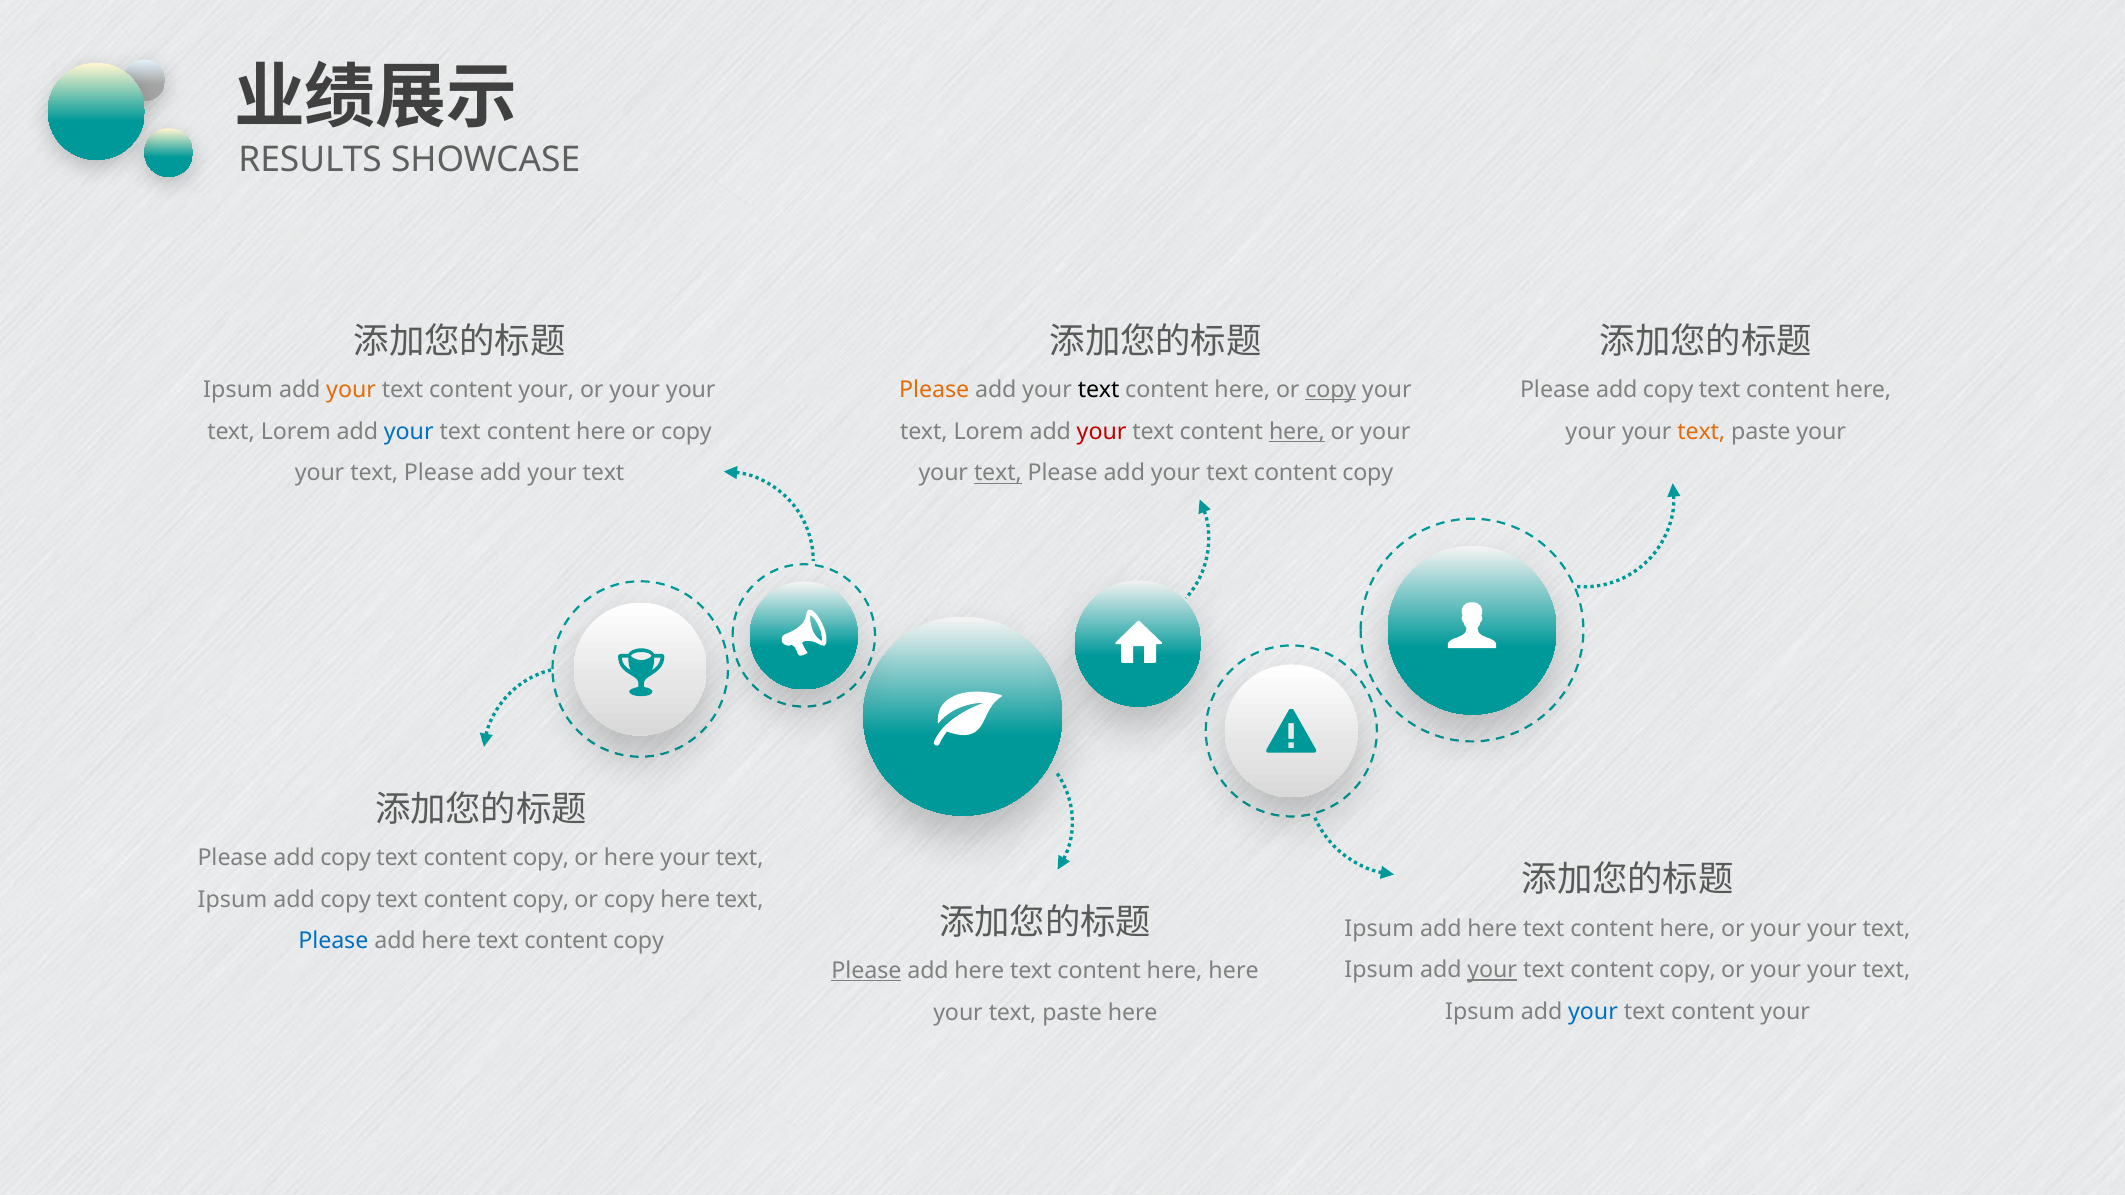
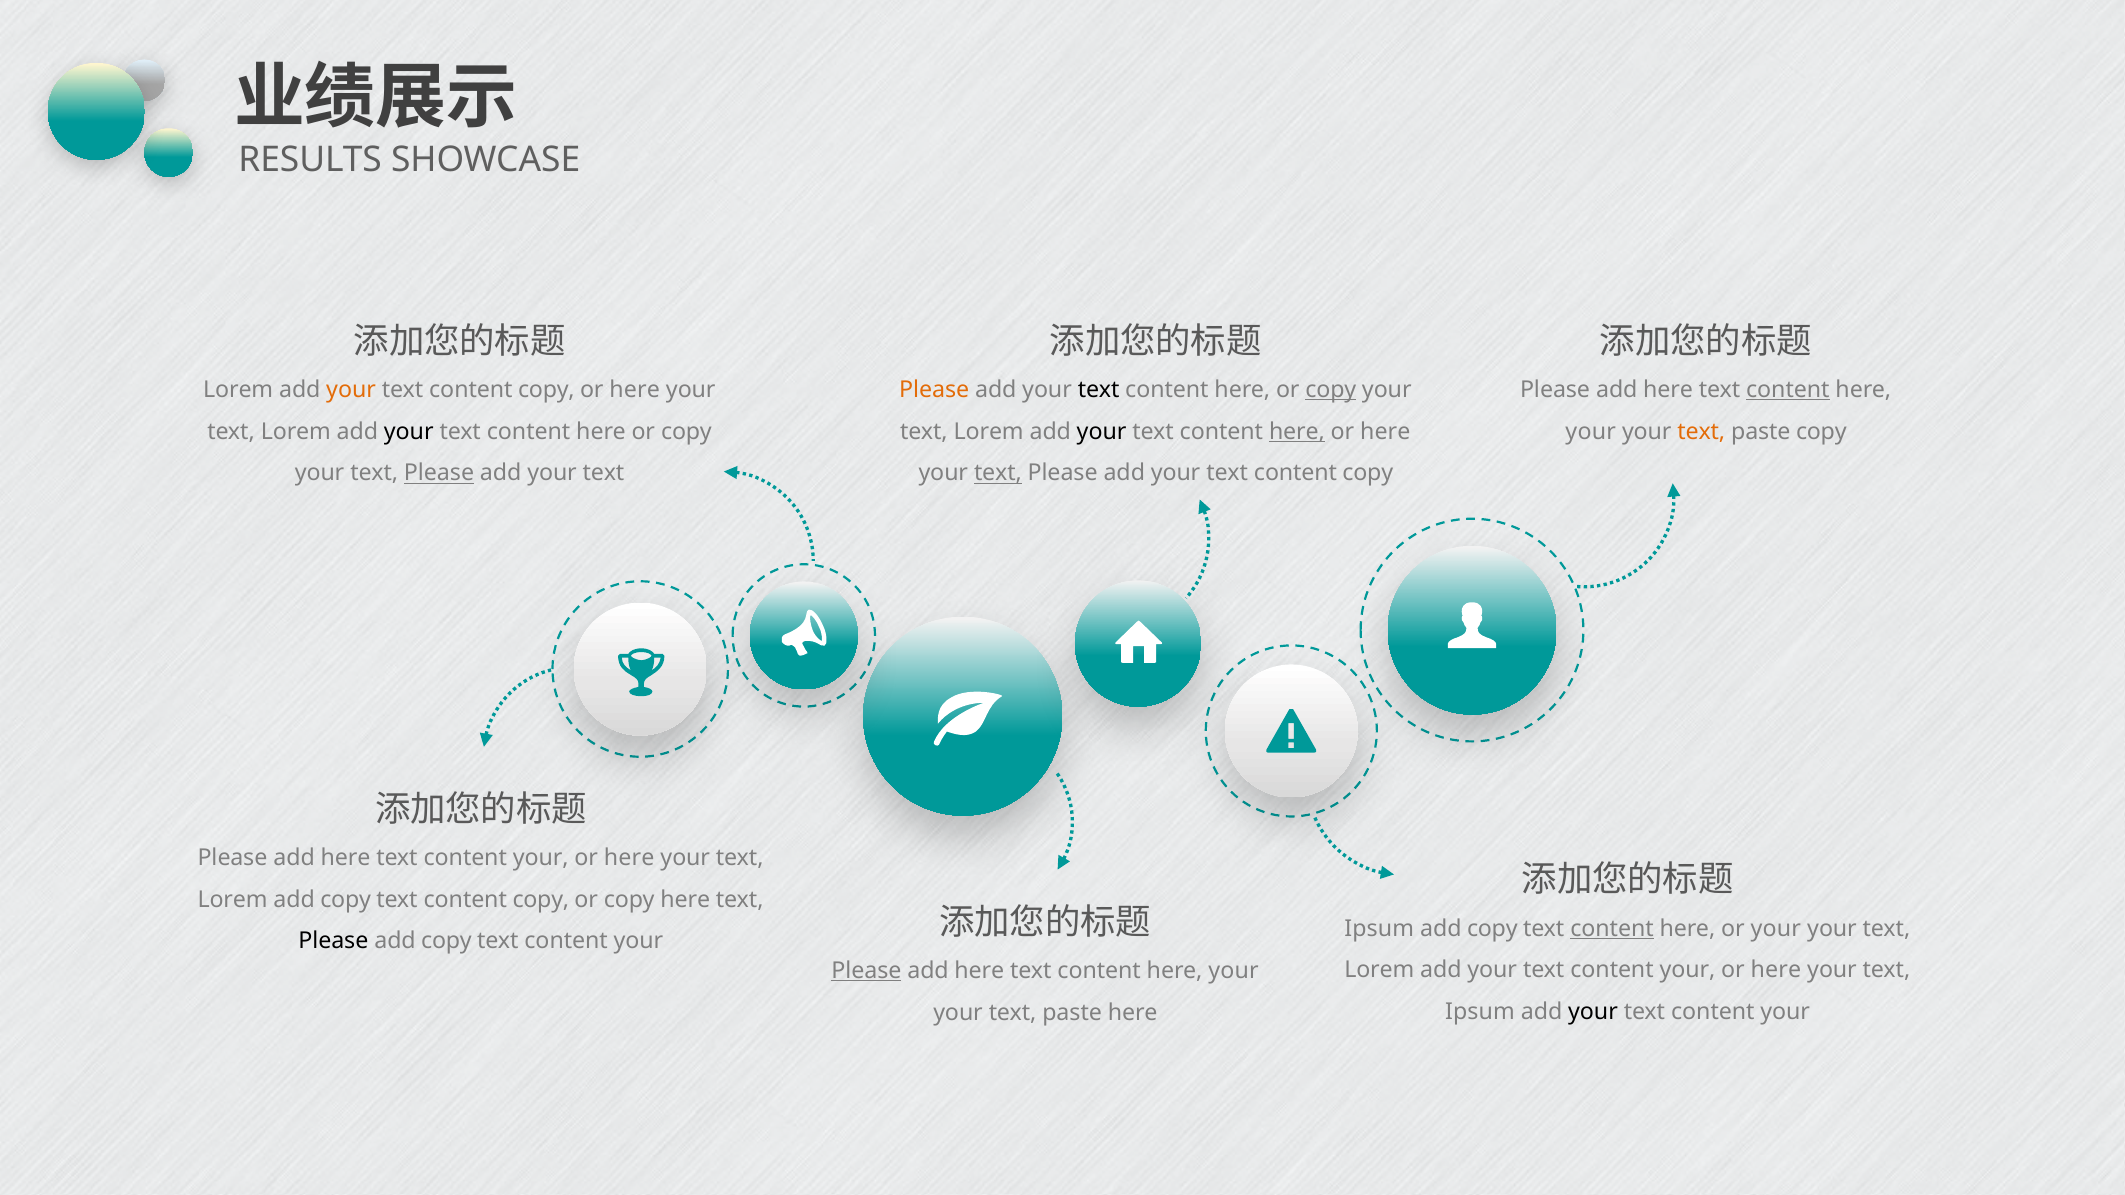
Ipsum: Ipsum -> Lorem (238, 390)
your: your -> copy (546, 390)
your: your -> here (635, 390)
copy: copy -> here (1668, 390)
content underline: none -> present (1788, 390)
your colour: blue -> black (409, 432)
your colour: red -> black (1102, 432)
your: your -> here (1385, 432)
paste your: your -> copy (1821, 432)
Please underline: none -> present (439, 473)
copy: copy -> here (346, 858)
copy: copy -> your (541, 858)
Ipsum: Ipsum -> Lorem (233, 900)
here: here -> copy (1492, 929)
content underline: none -> present (1612, 929)
Please colour: blue -> black (333, 941)
here: here -> copy (446, 941)
copy: copy -> your (638, 941)
Ipsum: Ipsum -> Lorem (1379, 970)
your underline: present -> none (1492, 970)
copy: copy -> your (1687, 970)
your: your -> here (1776, 970)
here: here -> your (1234, 971)
your colour: blue -> black (1593, 1012)
